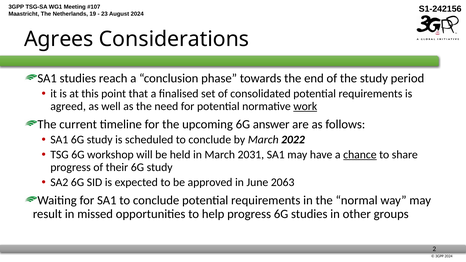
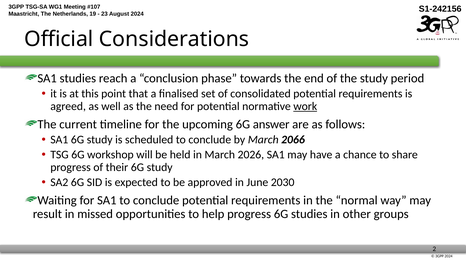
Agrees: Agrees -> Official (59, 39)
2022: 2022 -> 2066 (293, 140)
2031: 2031 -> 2026 (251, 155)
chance underline: present -> none (360, 155)
2063: 2063 -> 2030 (283, 182)
